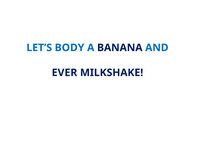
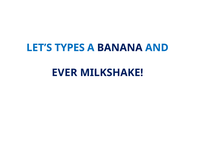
BODY: BODY -> TYPES (70, 48)
